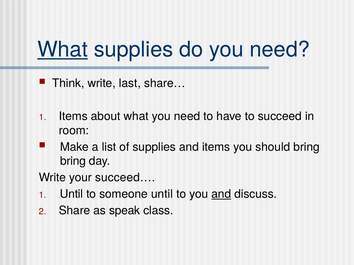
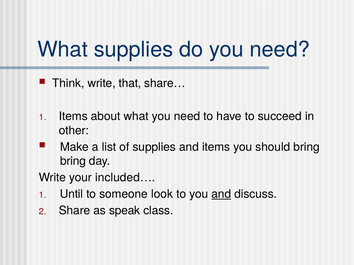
What underline: present -> none (63, 50)
last: last -> that (130, 83)
room: room -> other (74, 131)
succeed…: succeed… -> included… (125, 178)
someone until: until -> look (162, 194)
